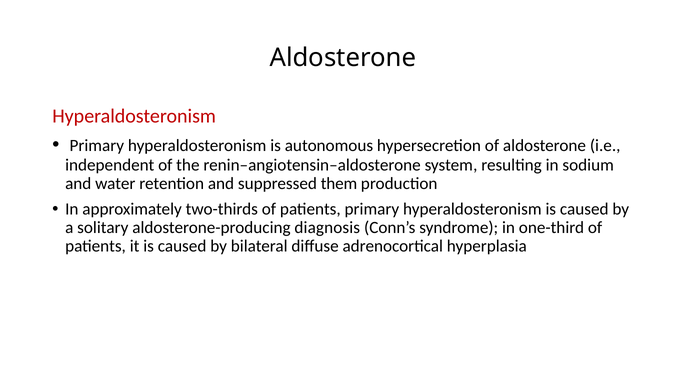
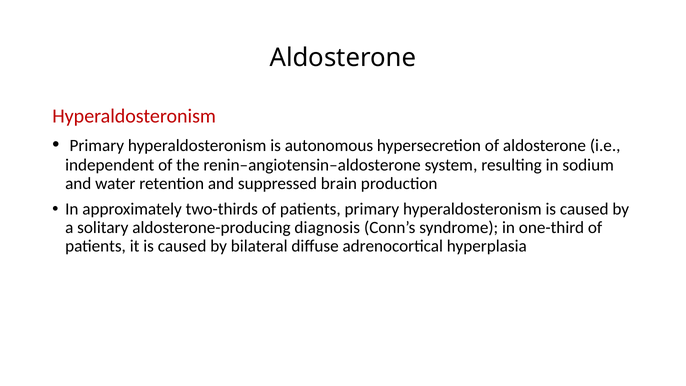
them: them -> brain (339, 183)
